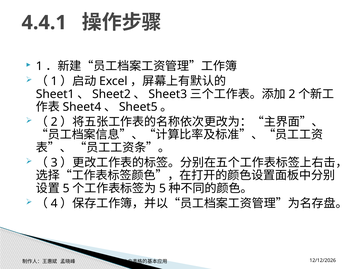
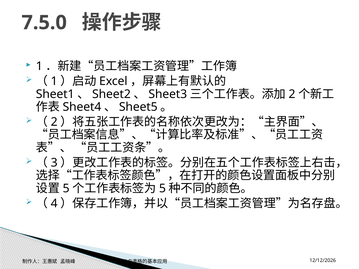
4.4.1: 4.4.1 -> 7.5.0 (44, 23)
